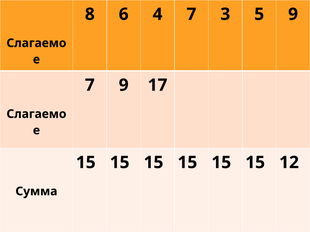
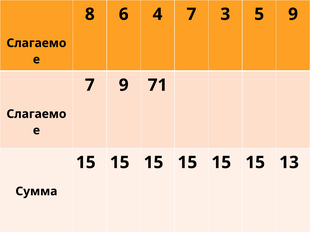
17: 17 -> 71 (158, 85)
12: 12 -> 13 (289, 163)
